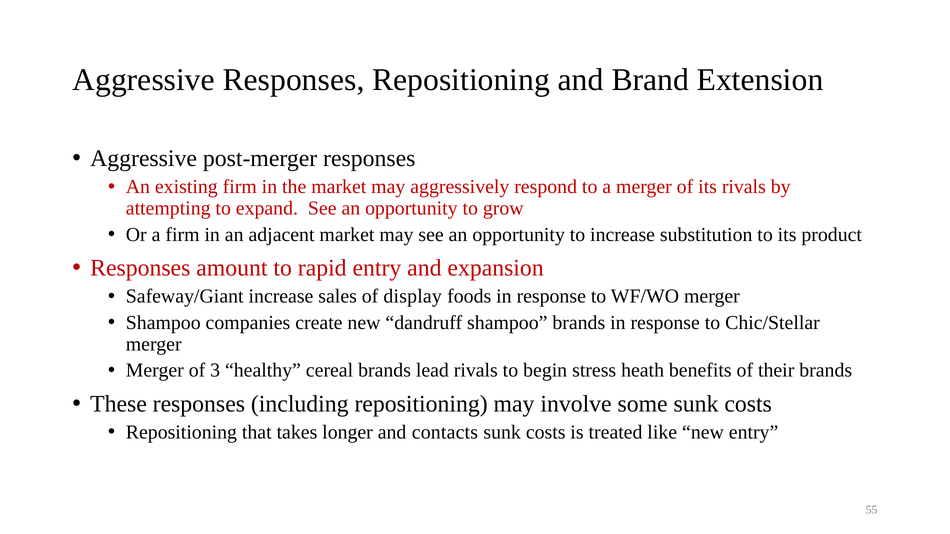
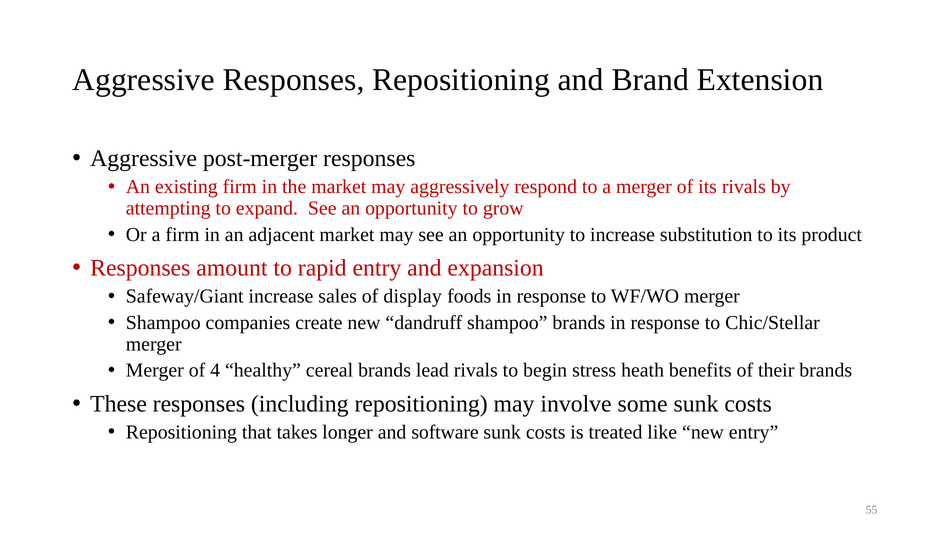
3: 3 -> 4 (215, 371)
contacts: contacts -> software (445, 433)
